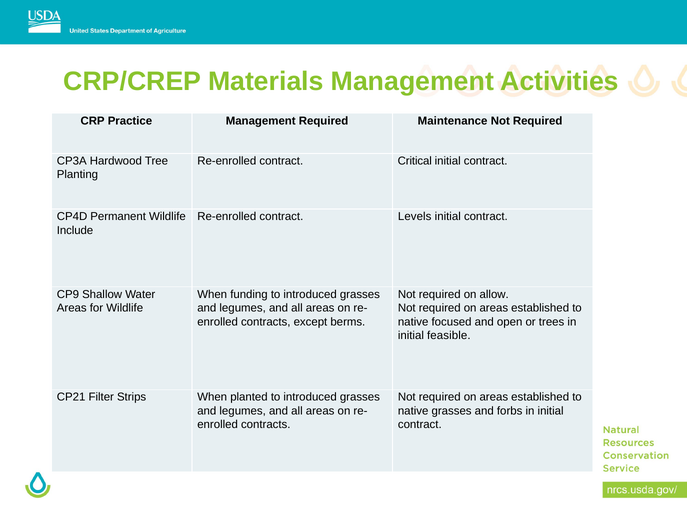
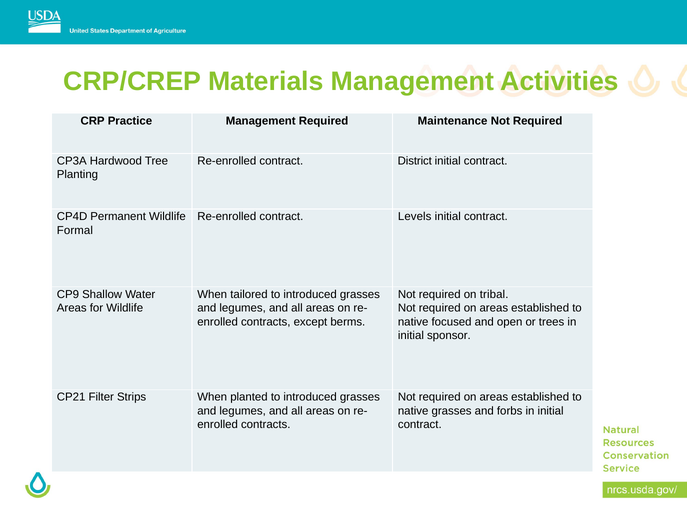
Critical: Critical -> District (415, 161)
Include: Include -> Formal (75, 230)
funding: funding -> tailored (249, 294)
allow: allow -> tribal (494, 294)
feasible: feasible -> sponsor (449, 336)
